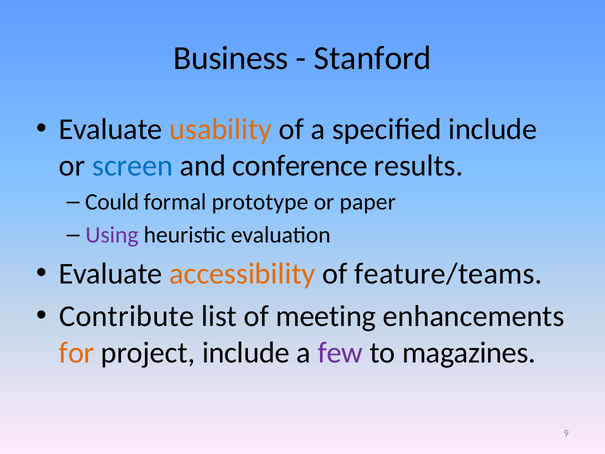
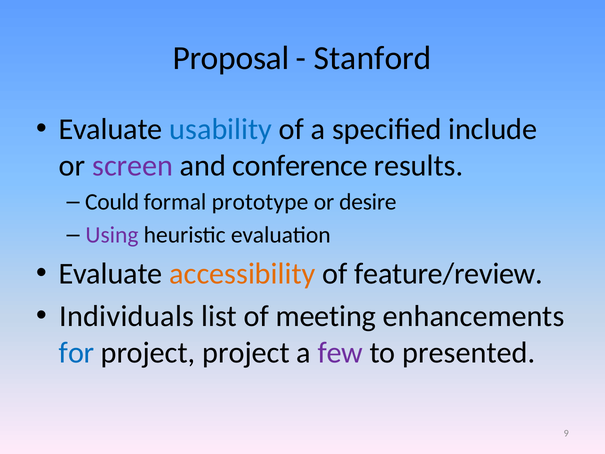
Business: Business -> Proposal (231, 58)
usability colour: orange -> blue (221, 129)
screen colour: blue -> purple (133, 165)
paper: paper -> desire (368, 202)
feature/teams: feature/teams -> feature/review (449, 274)
Contribute: Contribute -> Individuals (127, 316)
for colour: orange -> blue (77, 352)
project include: include -> project (246, 352)
magazines: magazines -> presented (469, 352)
